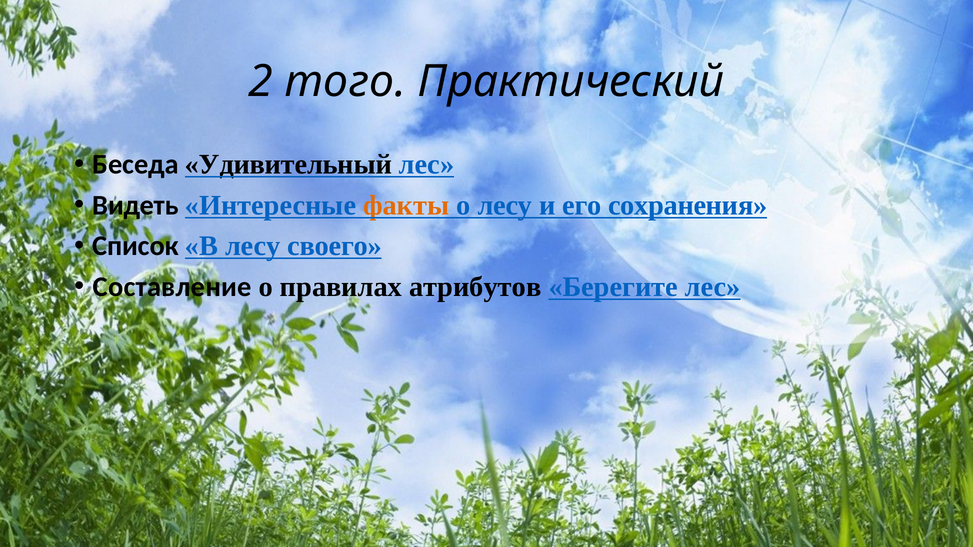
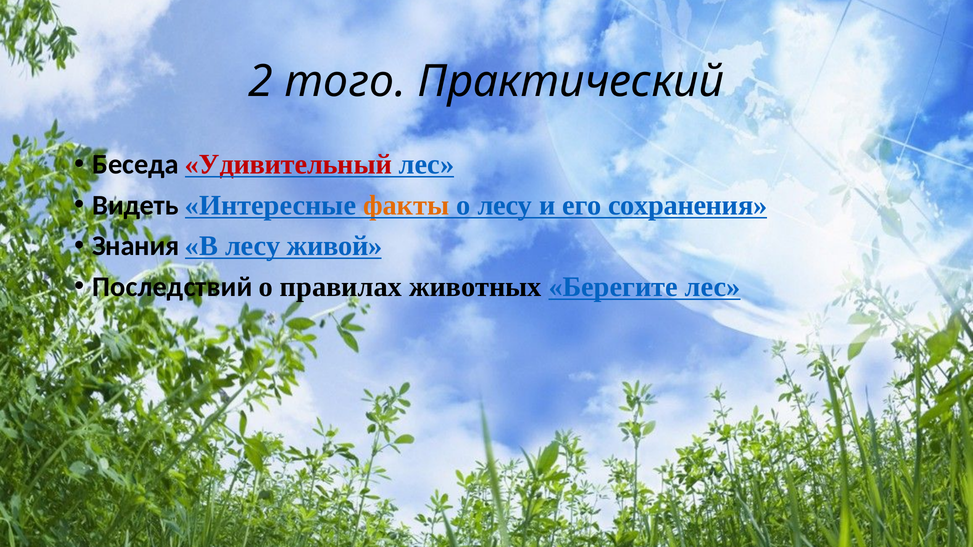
Удивительный colour: black -> red (288, 165)
Список: Список -> Знания (136, 246)
своего: своего -> живой (335, 246)
Составление: Составление -> Последствий (172, 287)
атрибутов: атрибутов -> животных (475, 287)
